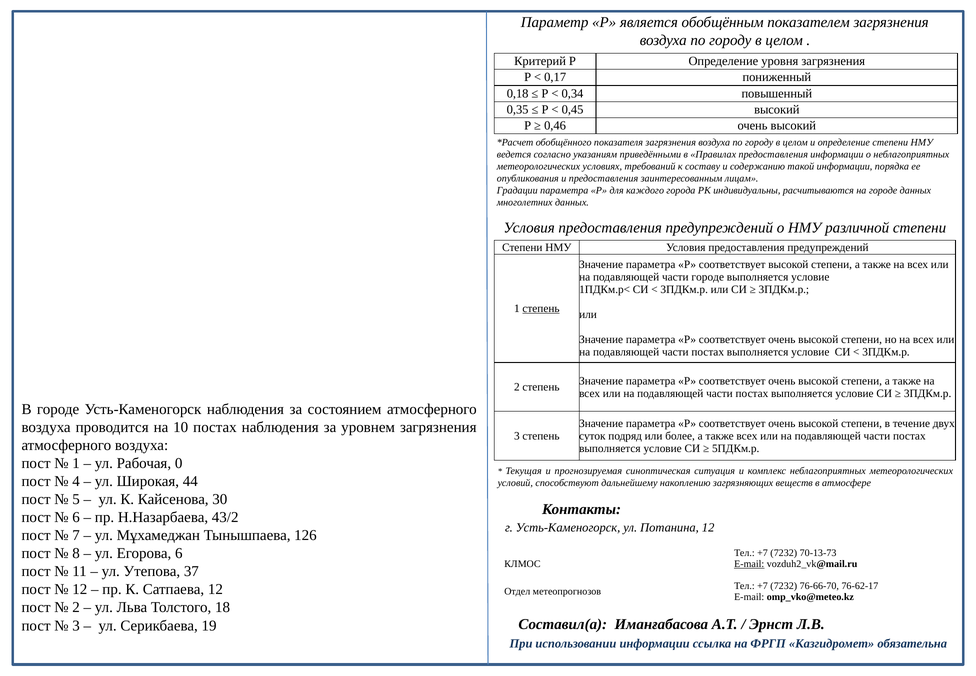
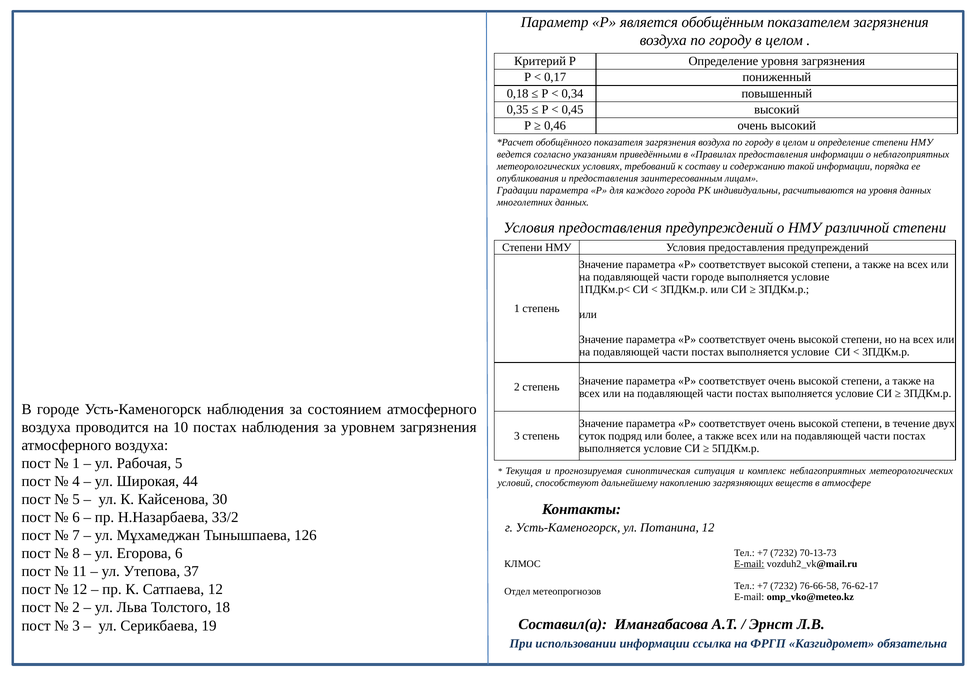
на городе: городе -> уровня (883, 190)
степень underline: present -> none (541, 308)
Рабочая 0: 0 -> 5 (179, 463)
43/2: 43/2 -> 33/2 (225, 517)
76-66-70: 76-66-70 -> 76-66-58 (819, 585)
